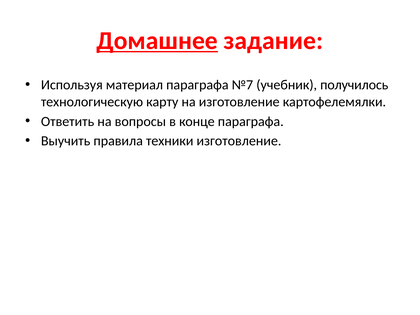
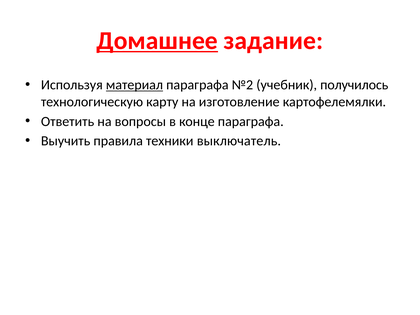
материал underline: none -> present (134, 85)
№7: №7 -> №2 (242, 85)
техники изготовление: изготовление -> выключатель (239, 141)
